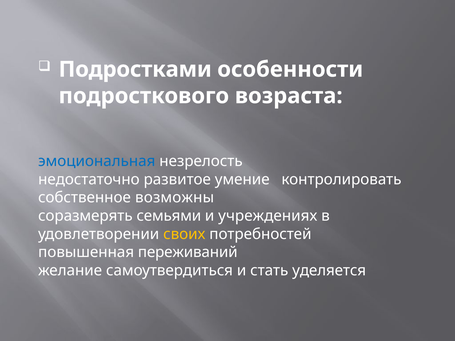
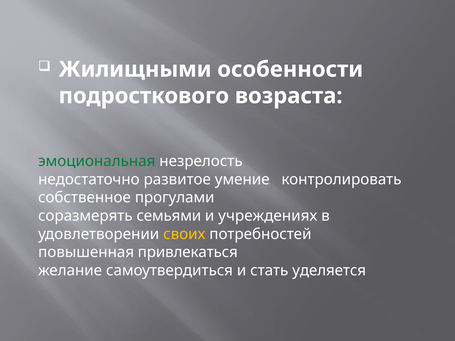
Подростками: Подростками -> Жилищными (135, 69)
эмоциональная colour: blue -> green (97, 161)
возможны: возможны -> прогулами (175, 198)
переживаний: переживаний -> привлекаться (188, 252)
